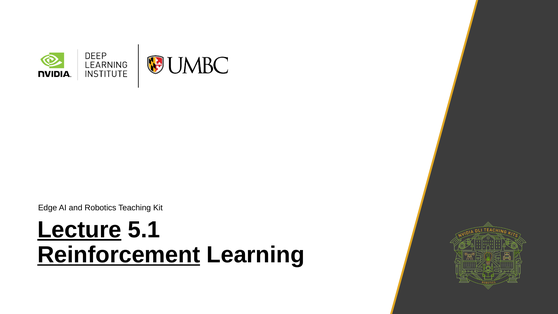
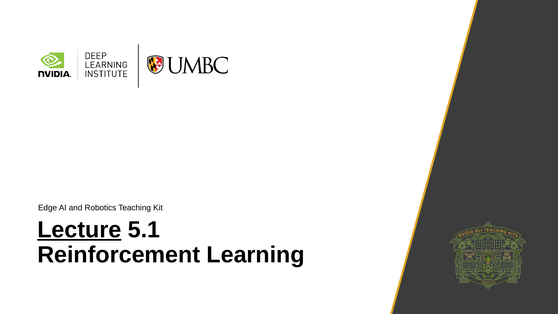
Reinforcement underline: present -> none (119, 255)
